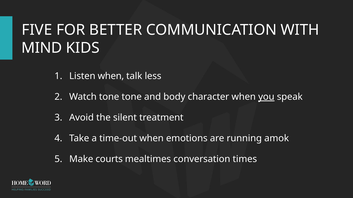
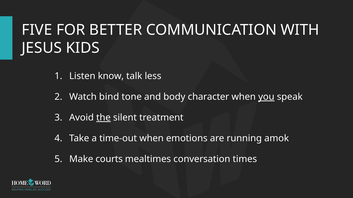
MIND: MIND -> JESUS (42, 48)
Listen when: when -> know (111, 76)
Watch tone: tone -> bind (109, 97)
the underline: none -> present (103, 118)
